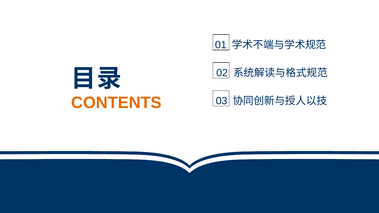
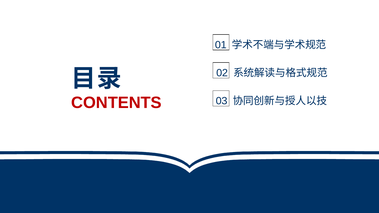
CONTENTS colour: orange -> red (116, 103)
